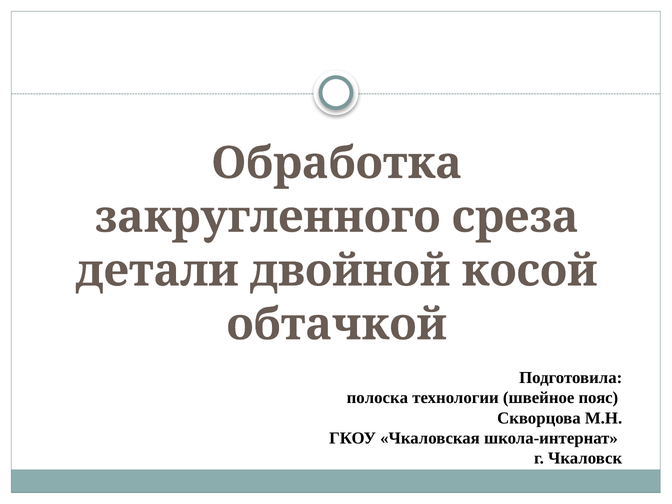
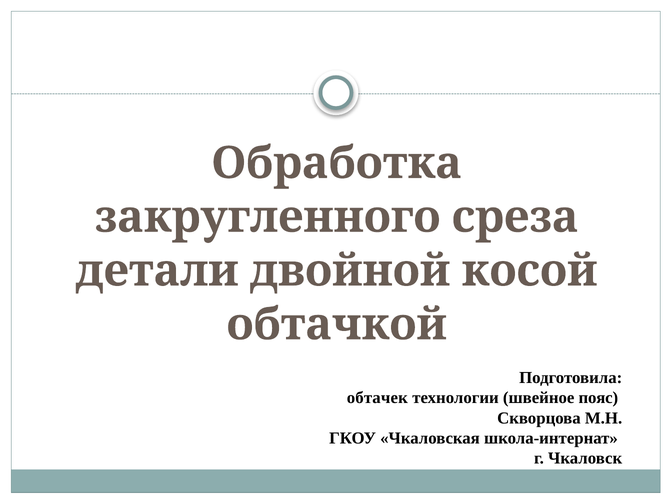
полоска: полоска -> обтачек (377, 398)
